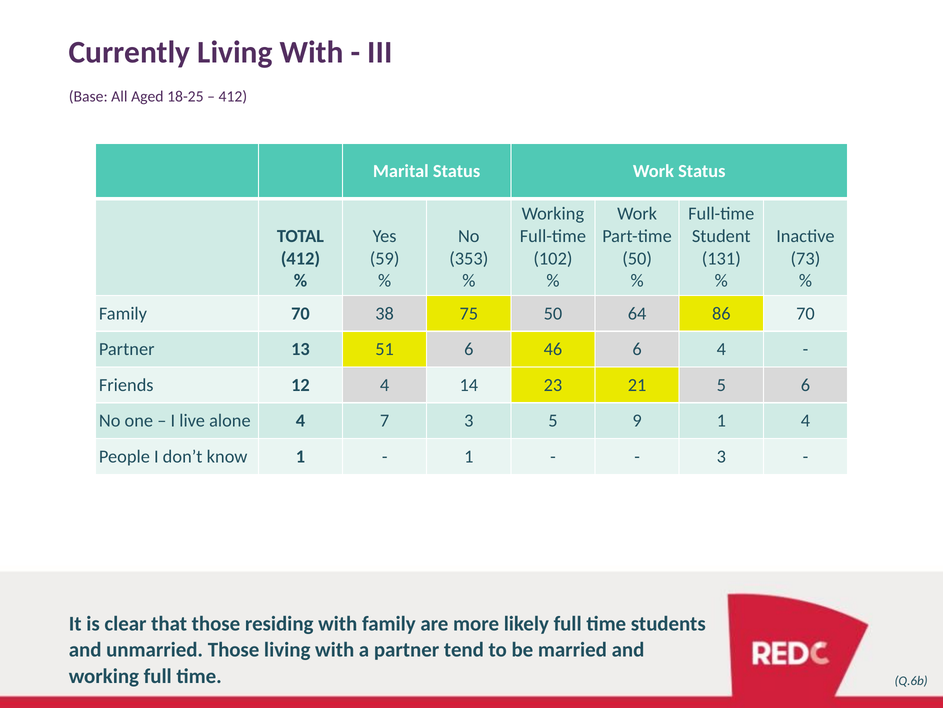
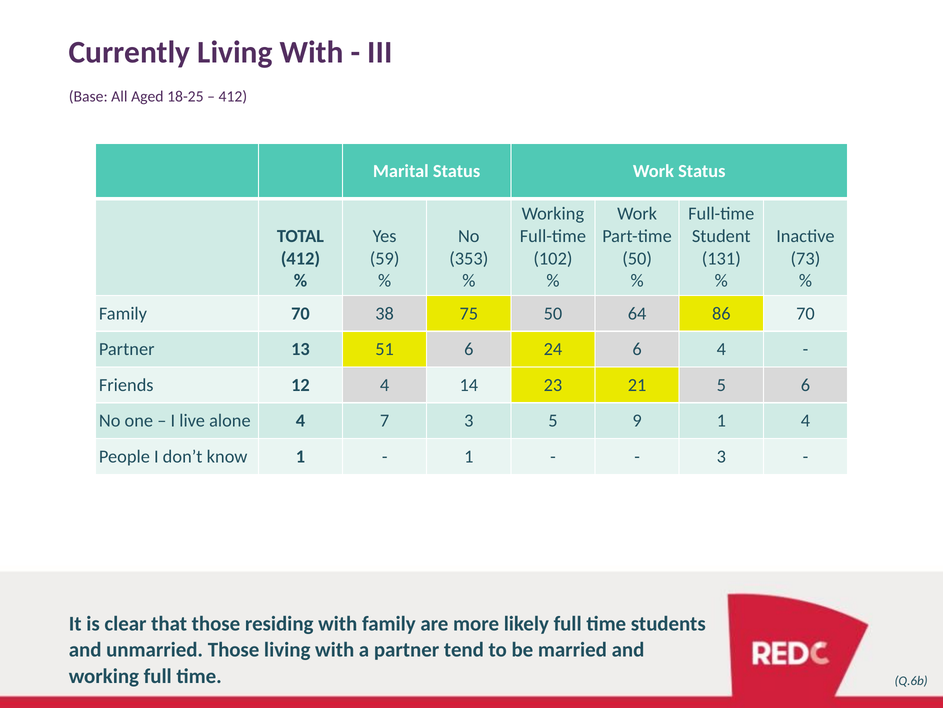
46: 46 -> 24 (553, 349)
